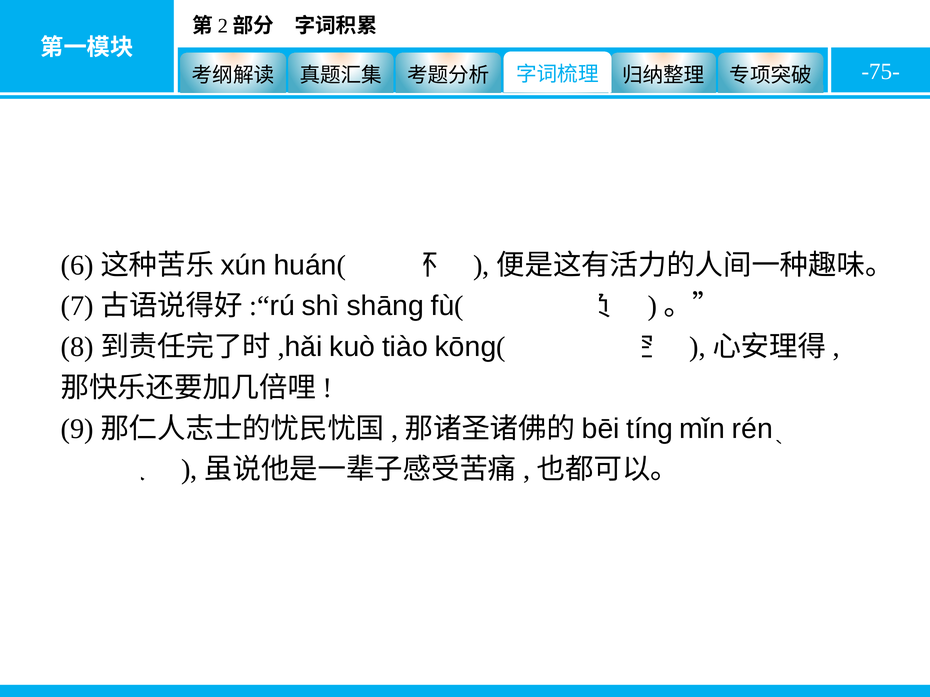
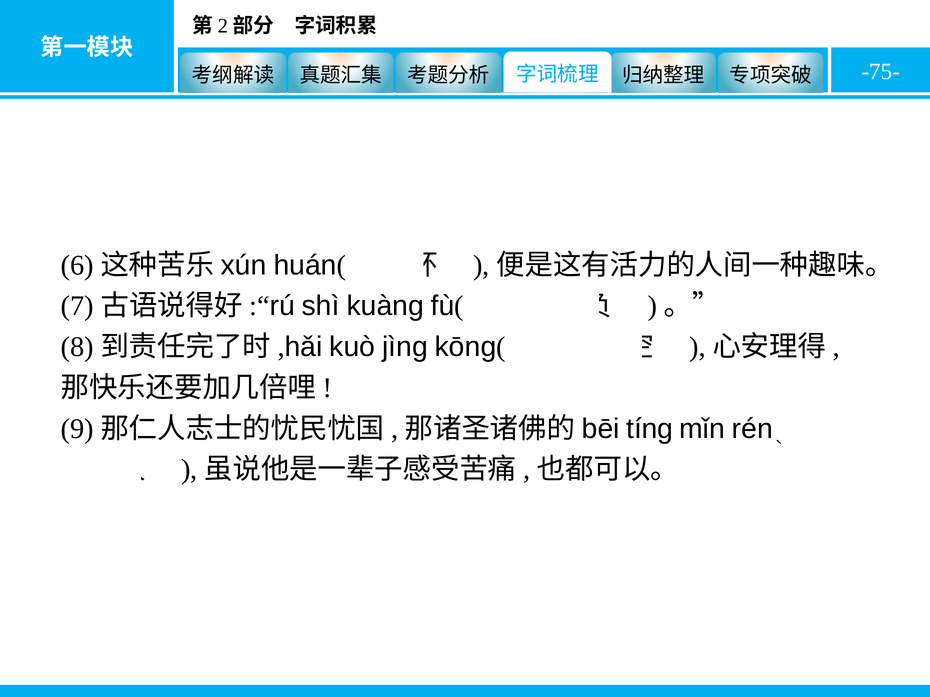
shāng: shāng -> kuàng (385, 306)
tiào: tiào -> jìng (405, 347)
